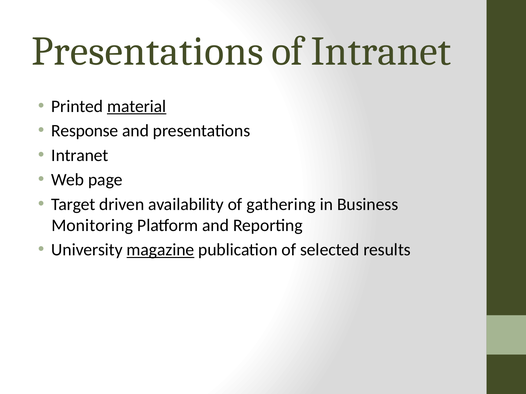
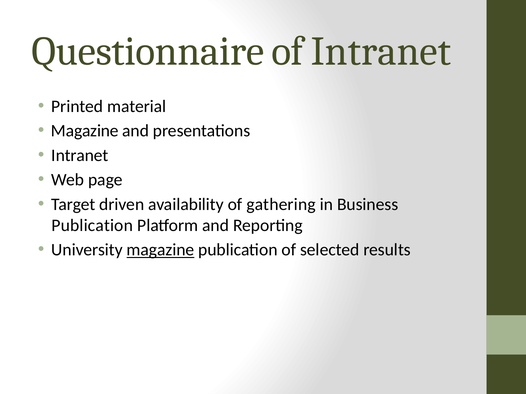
Presentations: Presentations -> Questionnaire (148, 52)
material underline: present -> none (137, 106)
Response: Response -> Magazine (85, 131)
Monitoring: Monitoring -> Publication (92, 226)
